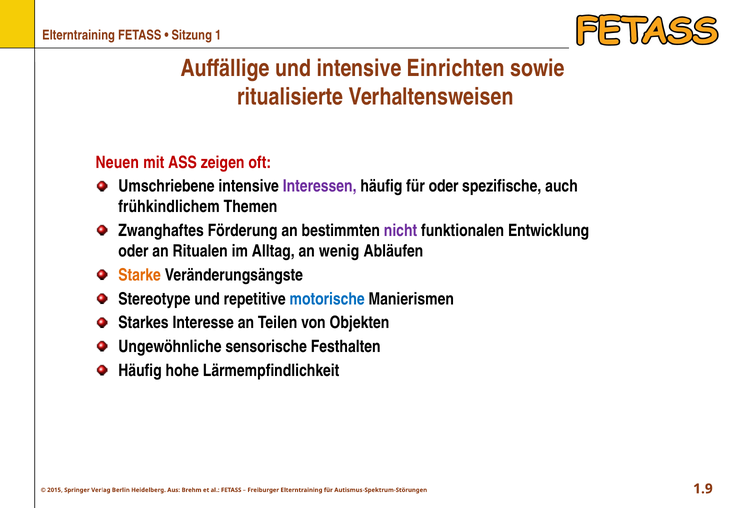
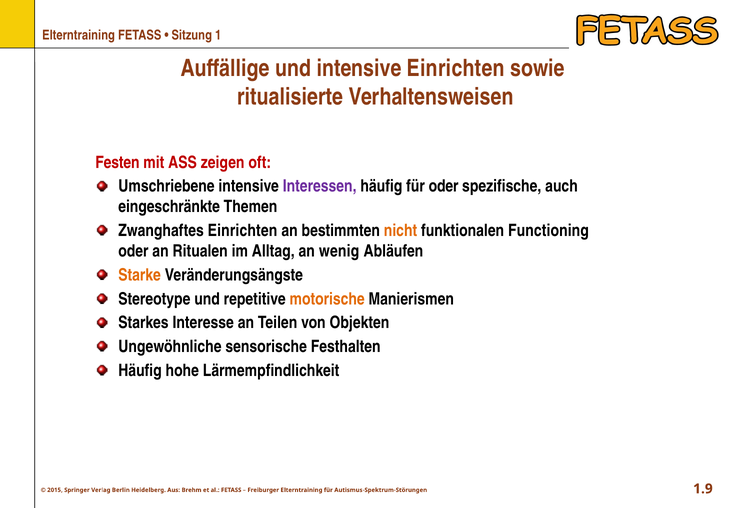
Neuen: Neuen -> Festen (117, 162)
frühkindlichem: frühkindlichem -> eingeschränkte (169, 207)
Zwanghaftes Förderung: Förderung -> Einrichten (243, 231)
nicht colour: purple -> orange (401, 231)
Entwicklung: Entwicklung -> Functioning (548, 231)
motorische colour: blue -> orange (327, 299)
